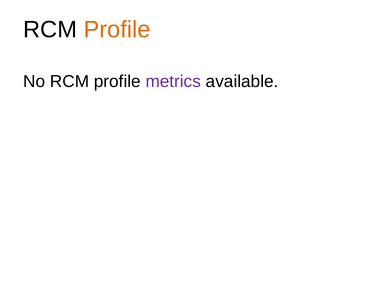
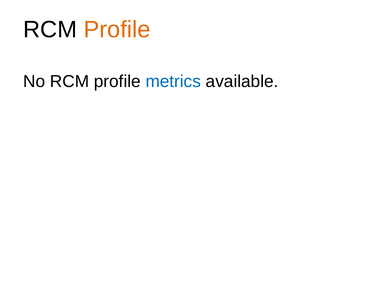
metrics colour: purple -> blue (173, 81)
